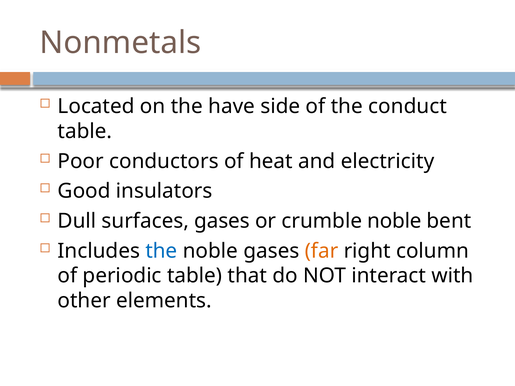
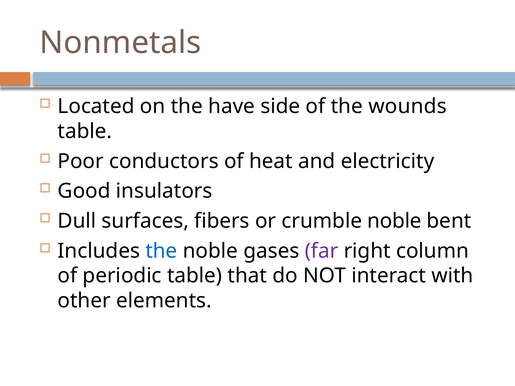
conduct: conduct -> wounds (408, 107)
surfaces gases: gases -> fibers (222, 221)
far colour: orange -> purple (322, 251)
